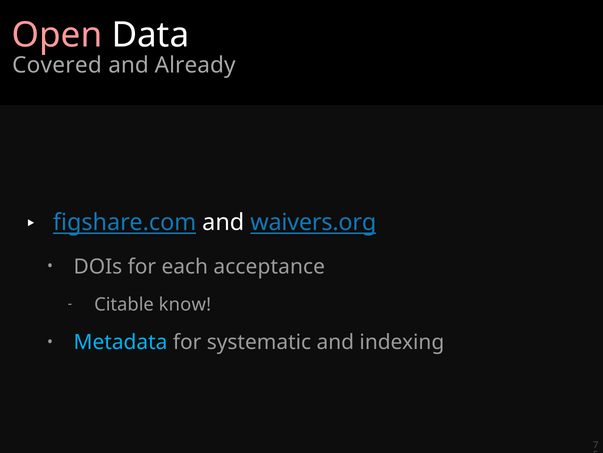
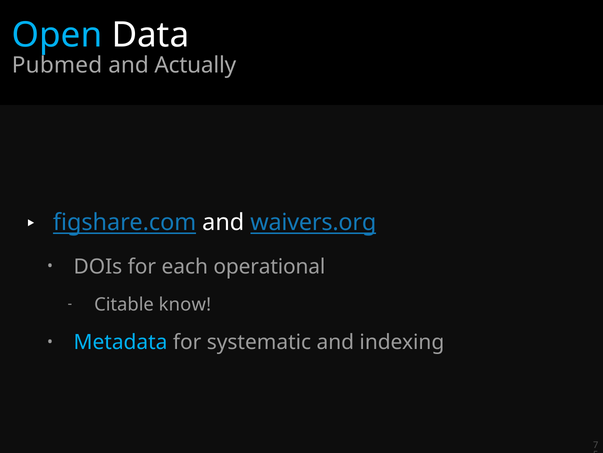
Open colour: pink -> light blue (57, 35)
Covered: Covered -> Pubmed (57, 65)
Already: Already -> Actually (195, 65)
acceptance: acceptance -> operational (269, 266)
